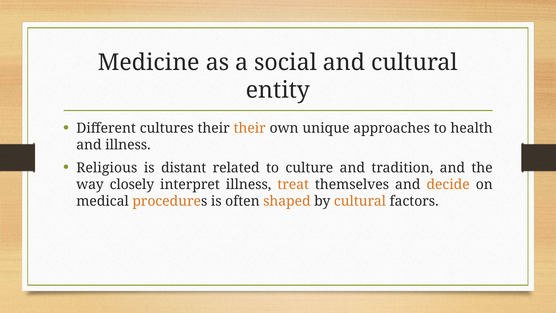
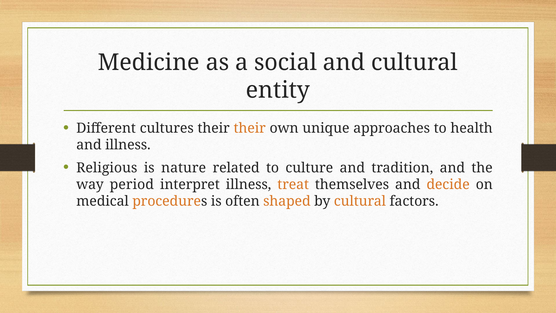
distant: distant -> nature (184, 168)
closely: closely -> period (132, 184)
